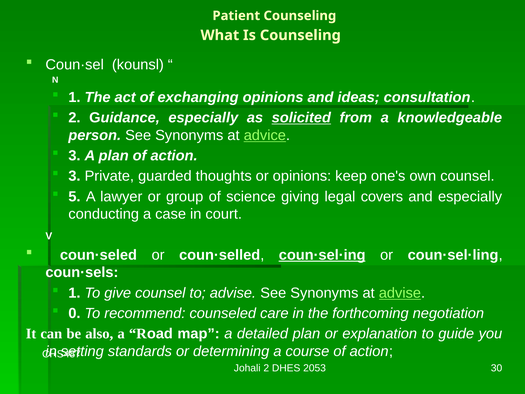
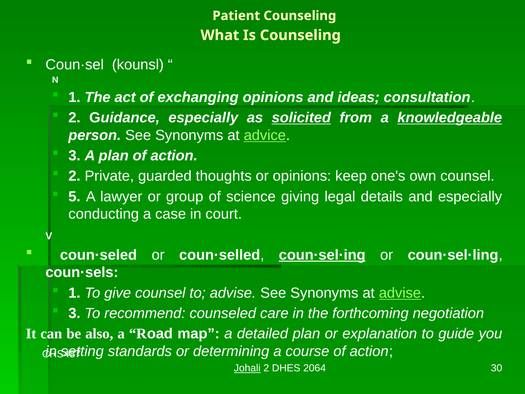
knowledgeable underline: none -> present (450, 118)
3: 3 -> 2 (74, 176)
covers: covers -> details (382, 196)
0: 0 -> 3 (74, 313)
Johali underline: none -> present (247, 368)
2053: 2053 -> 2064 (315, 368)
